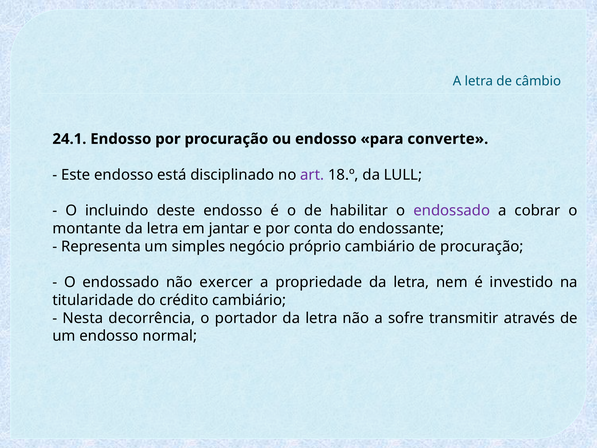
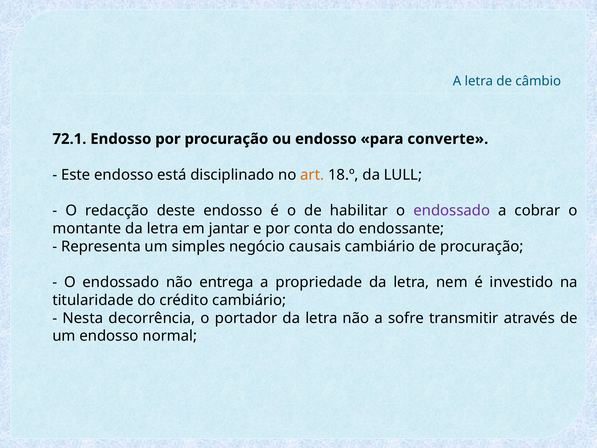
24.1: 24.1 -> 72.1 (69, 139)
art colour: purple -> orange (312, 175)
incluindo: incluindo -> redacção (117, 211)
próprio: próprio -> causais (315, 246)
exercer: exercer -> entrega (227, 282)
